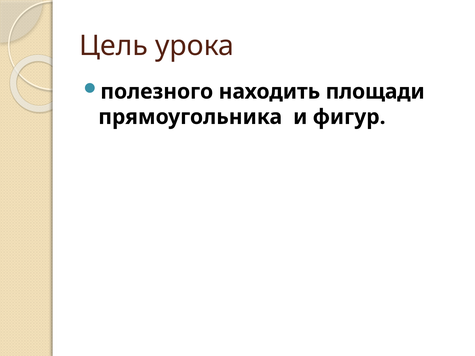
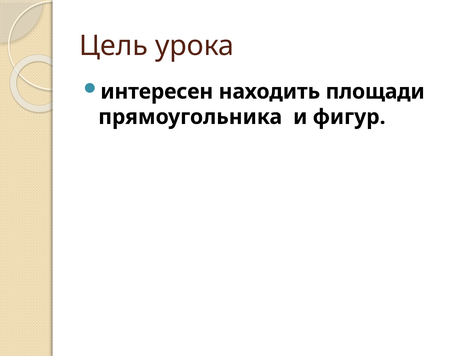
полезного: полезного -> интересен (157, 92)
